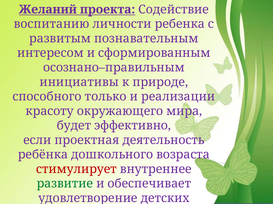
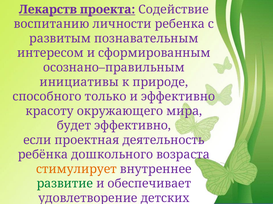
Желаний: Желаний -> Лекарств (48, 9)
и реализации: реализации -> эффективно (178, 97)
стимулирует colour: red -> orange (76, 170)
